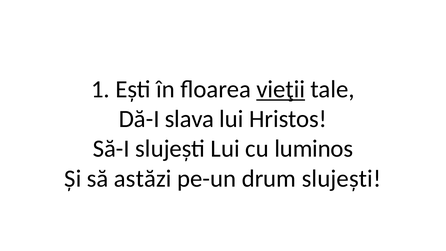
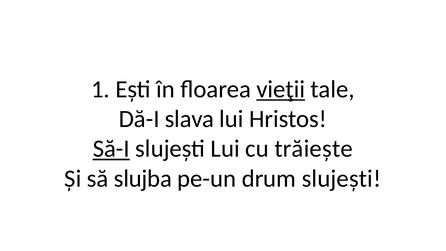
Să-I underline: none -> present (111, 149)
luminos: luminos -> trăiește (314, 149)
astăzi: astăzi -> slujba (143, 178)
